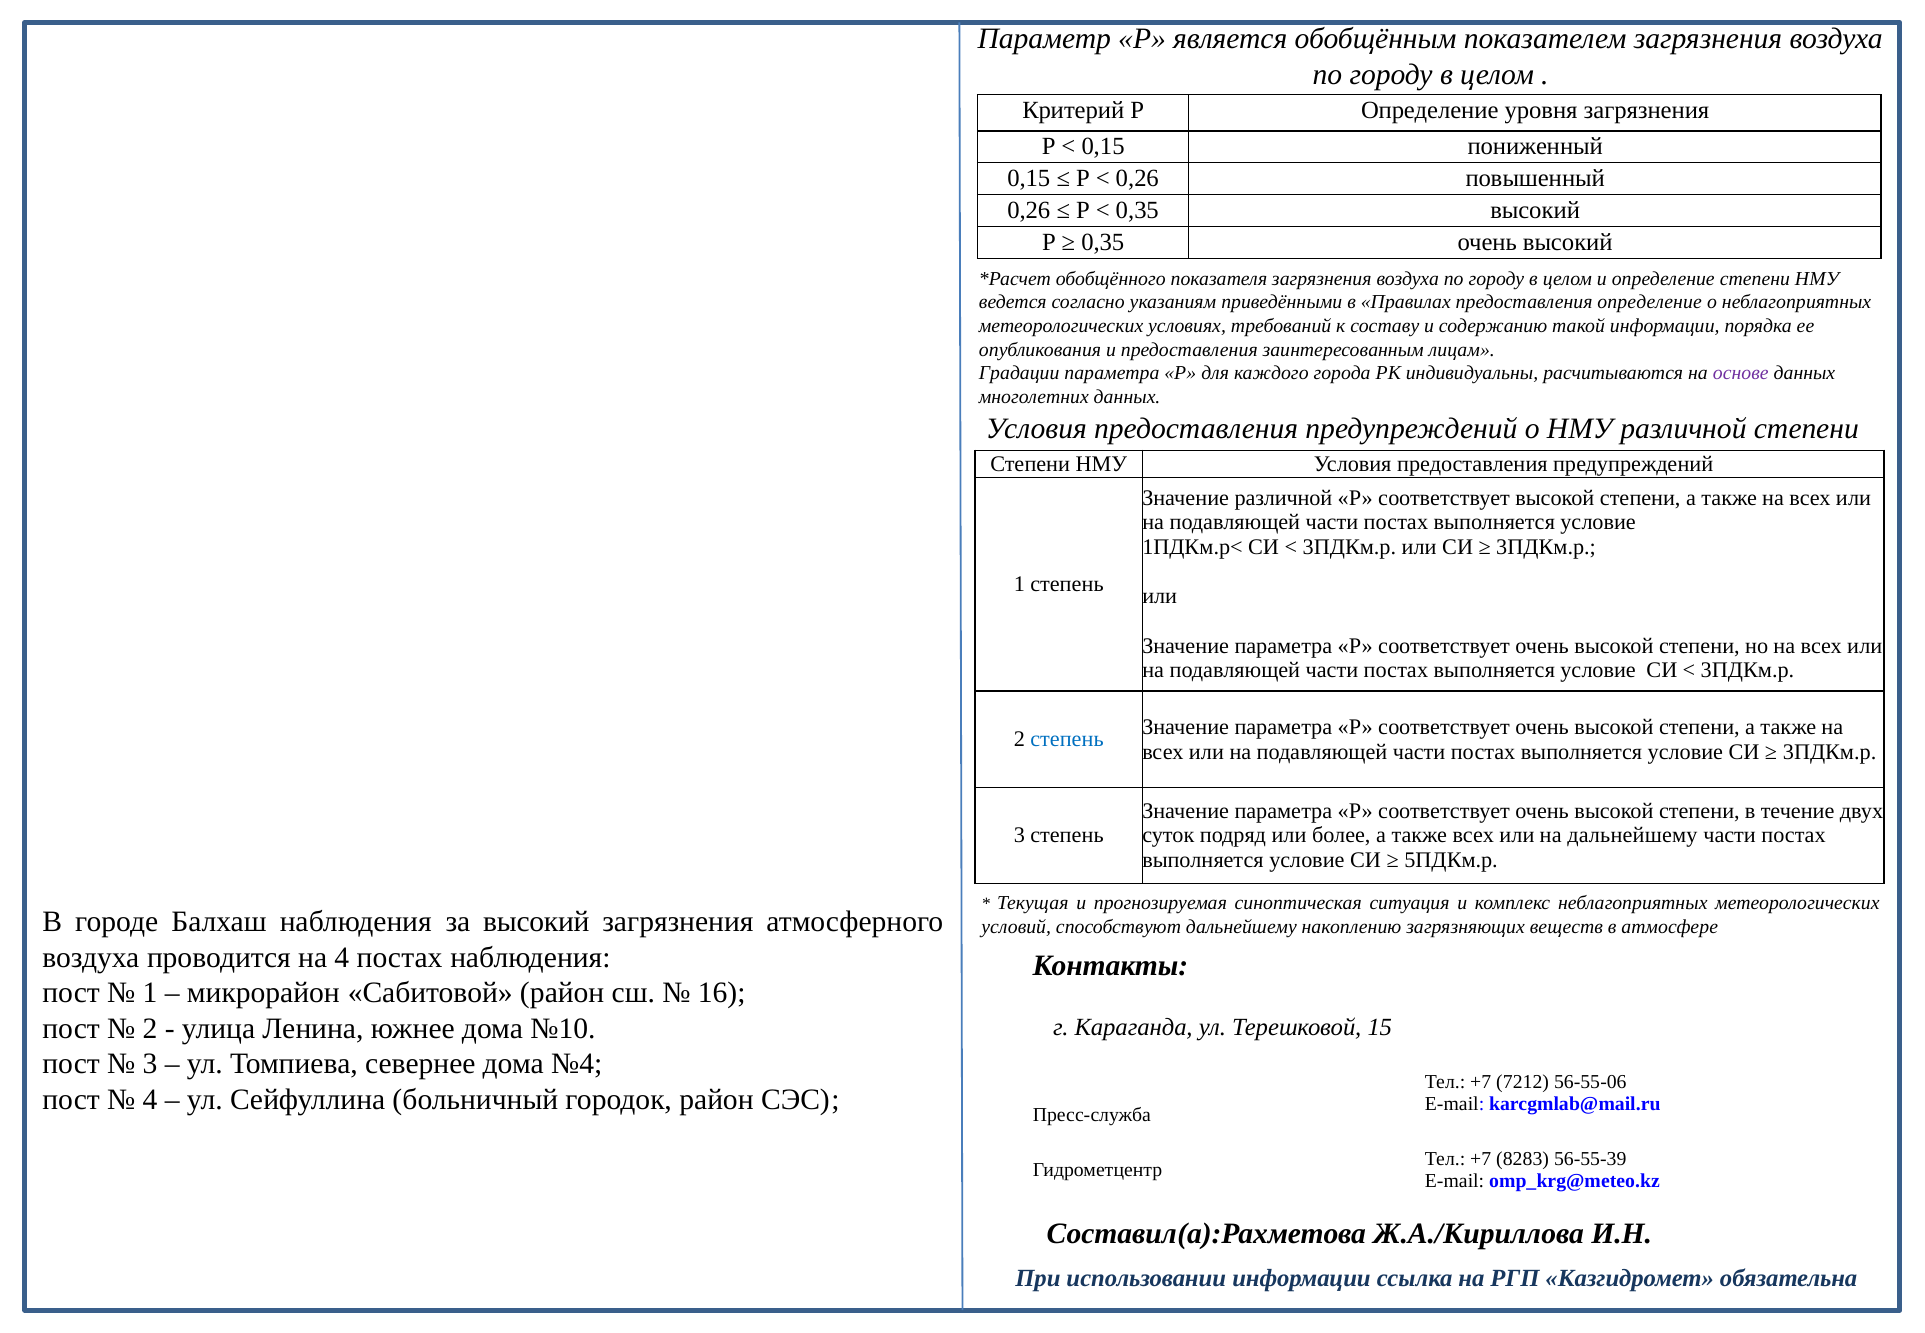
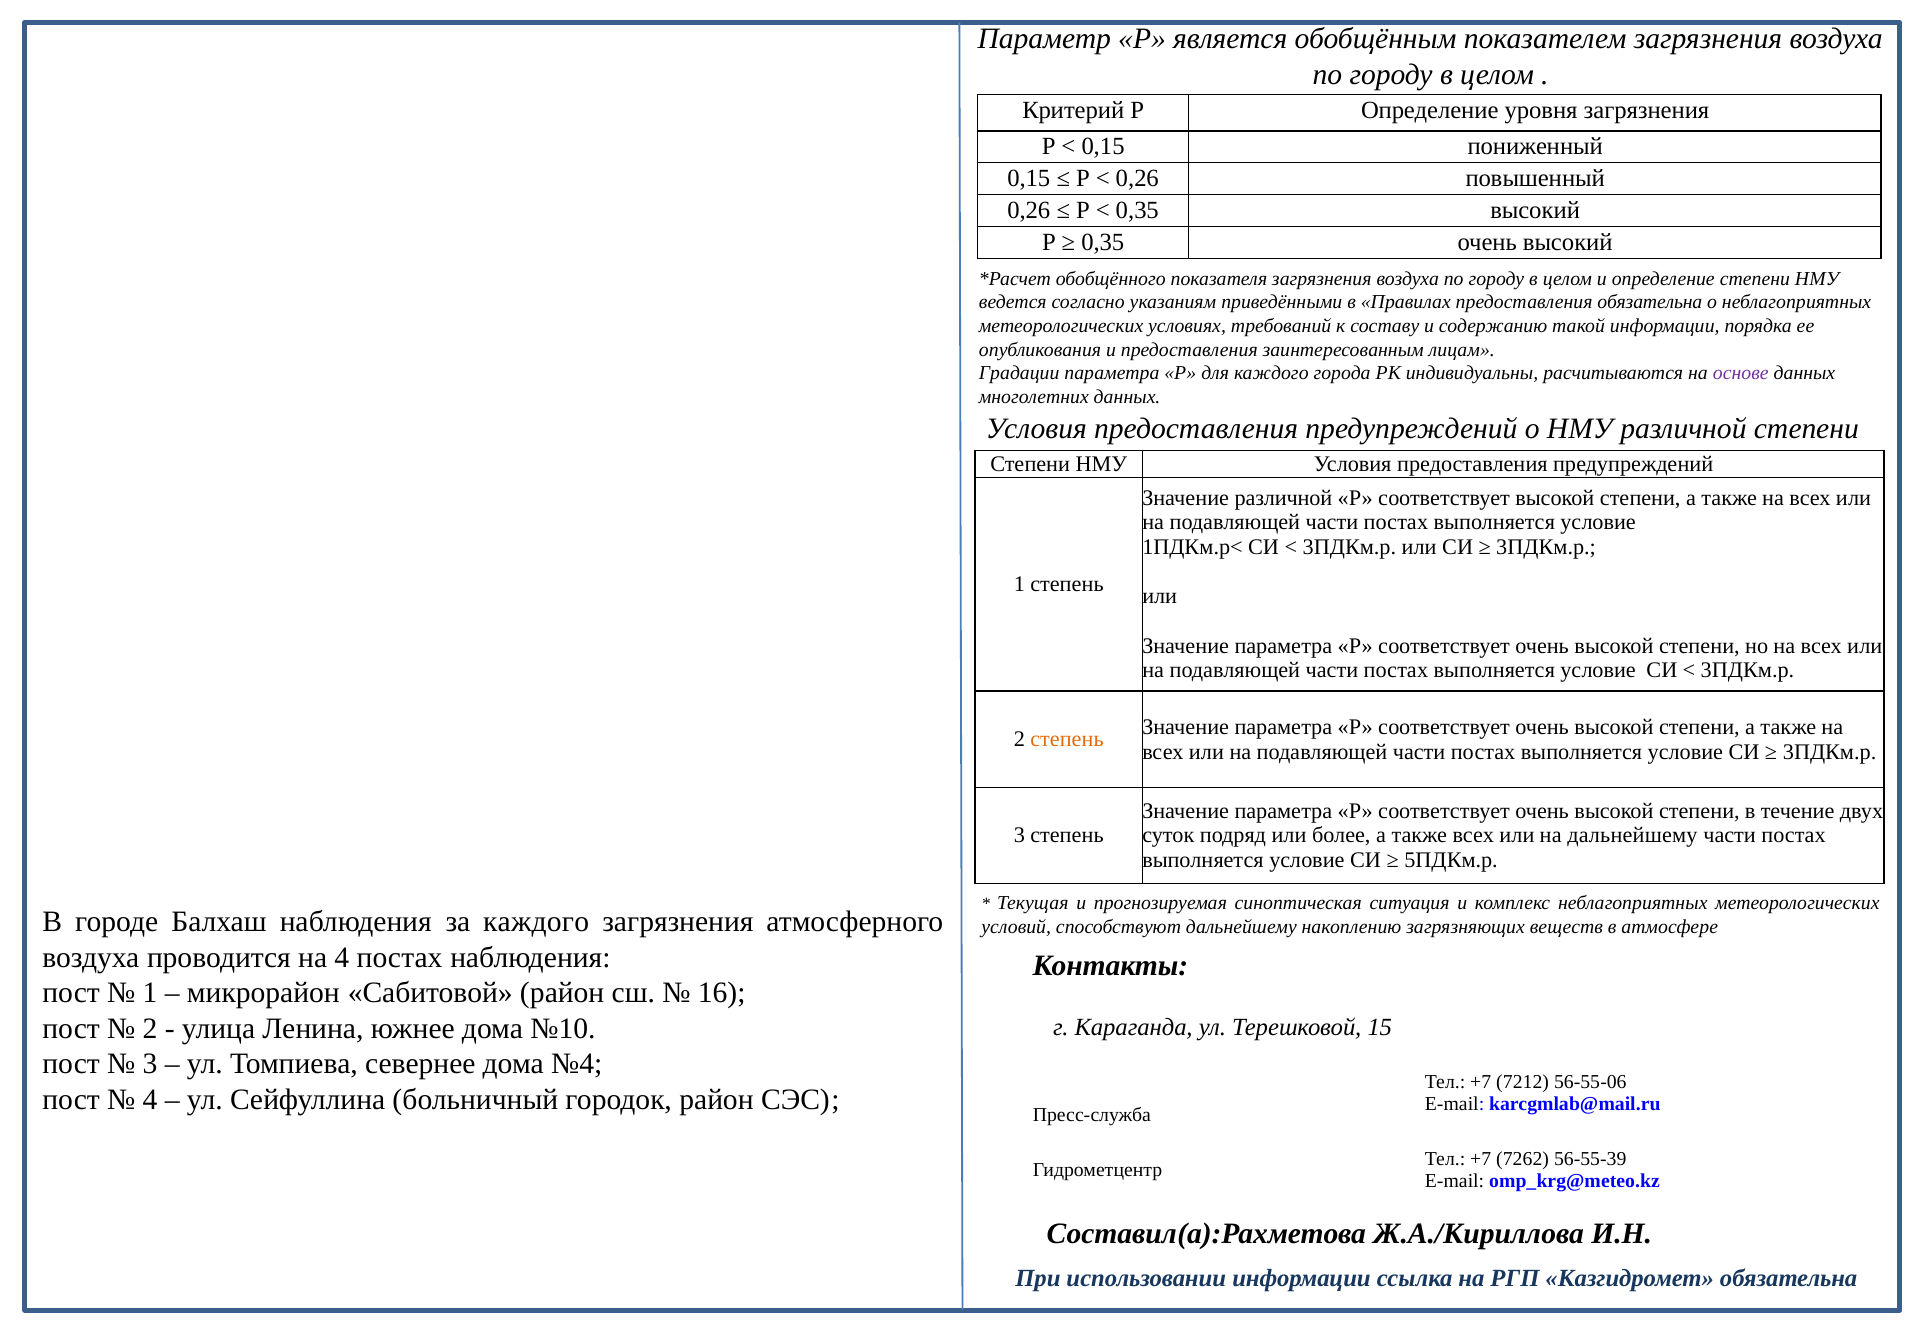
предоставления определение: определение -> обязательна (1650, 302)
степень colour: blue -> orange (1067, 739)
за высокий: высокий -> каждого (536, 921)
8283: 8283 -> 7262 (1523, 1159)
